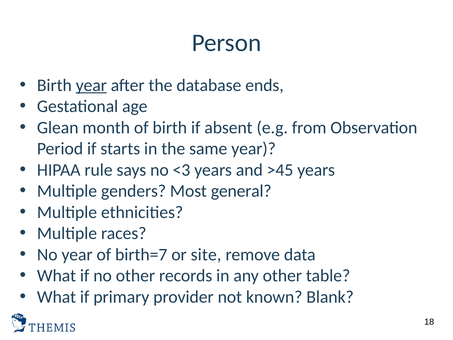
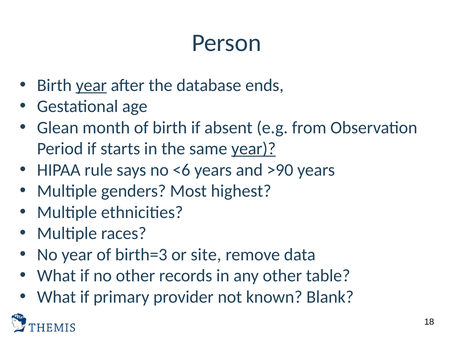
year underline: none -> present (254, 149)
<3: <3 -> <6 (181, 170)
>45: >45 -> >90 (280, 170)
general: general -> highest (241, 191)
birth=7: birth=7 -> birth=3 (141, 254)
